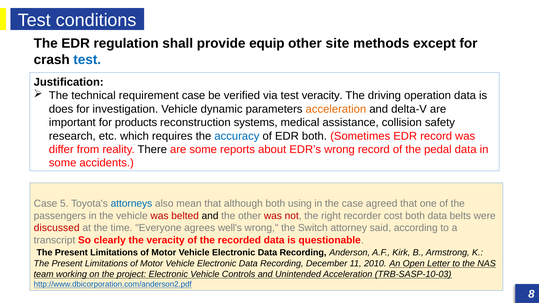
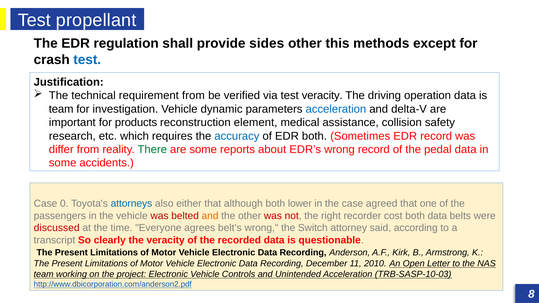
conditions: conditions -> propellant (96, 20)
equip: equip -> sides (267, 44)
site: site -> this (338, 44)
requirement case: case -> from (193, 96)
does: does -> team (61, 109)
acceleration colour: orange -> blue (336, 109)
systems: systems -> element (256, 123)
There colour: black -> green (152, 150)
5: 5 -> 0 (64, 204)
mean: mean -> either (189, 204)
using: using -> lower (300, 204)
and colour: black -> orange (210, 216)
well's: well's -> belt's (230, 228)
